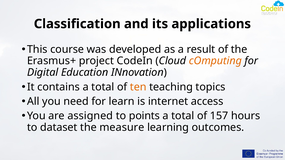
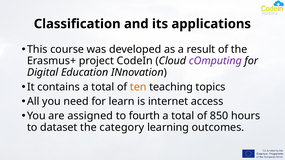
cOmputing colour: orange -> purple (215, 61)
points: points -> fourth (144, 116)
157: 157 -> 850 (219, 116)
measure: measure -> category (122, 128)
